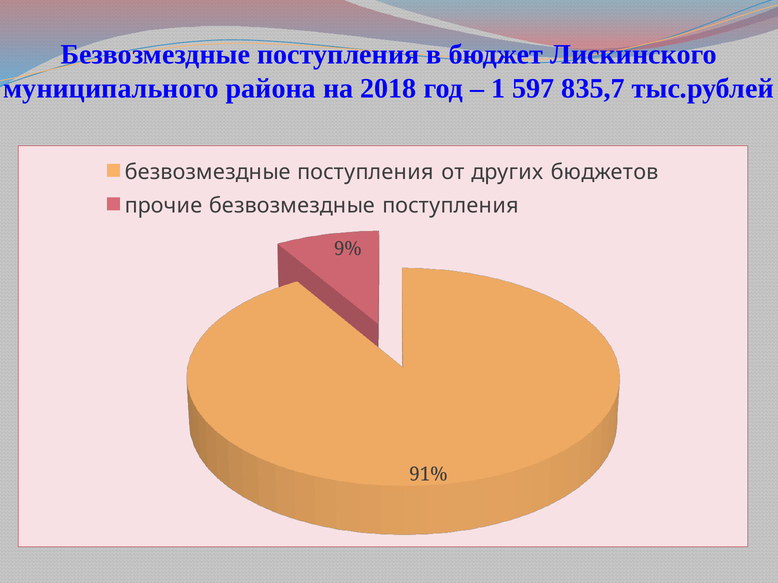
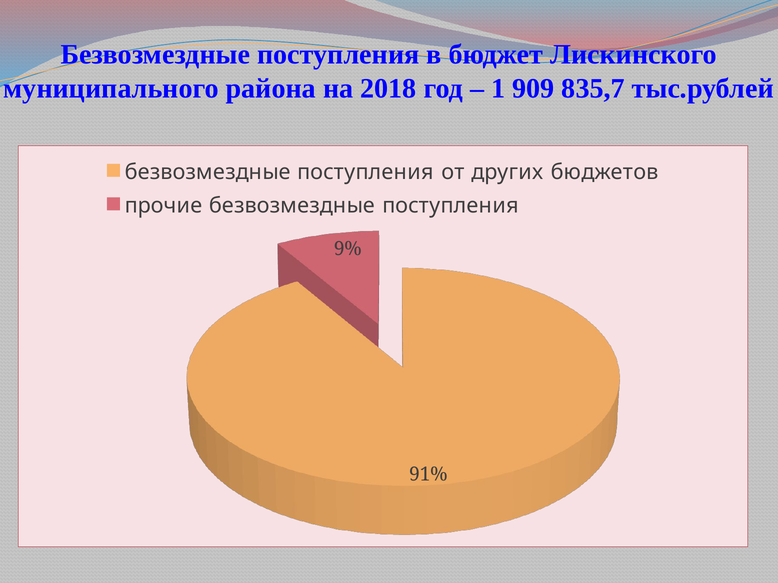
597: 597 -> 909 (533, 88)
